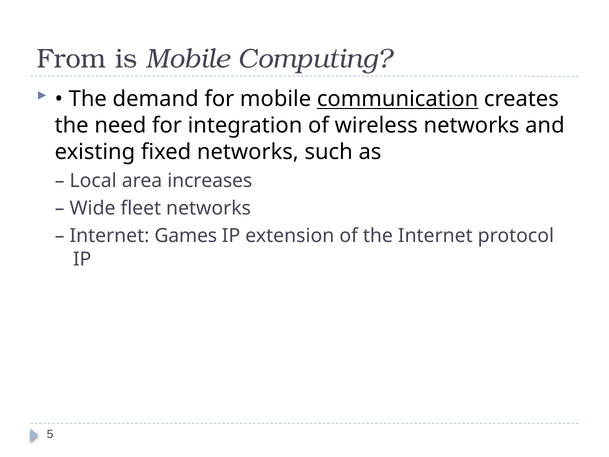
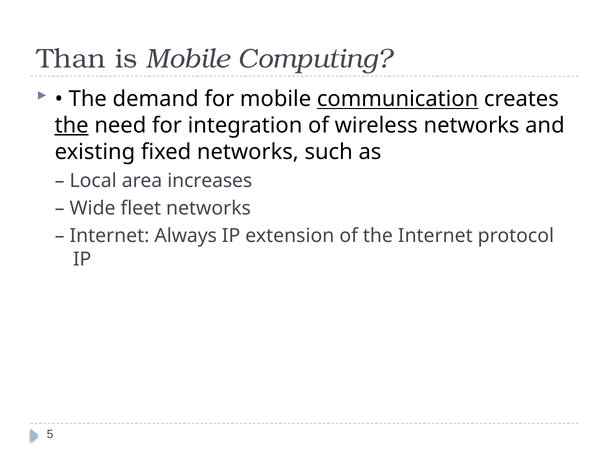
From: From -> Than (71, 59)
the underline: none -> present (72, 125)
Games: Games -> Always (186, 236)
